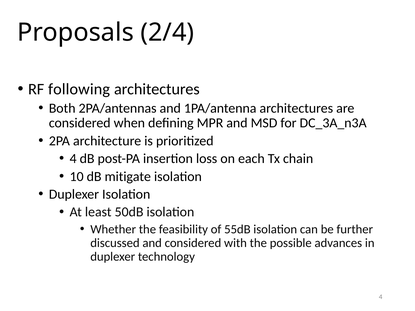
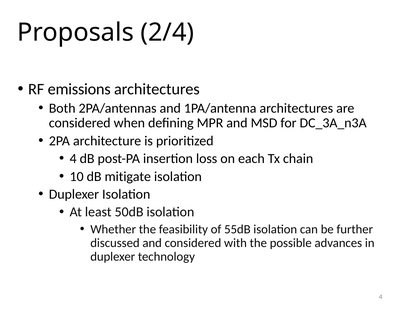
following: following -> emissions (79, 89)
